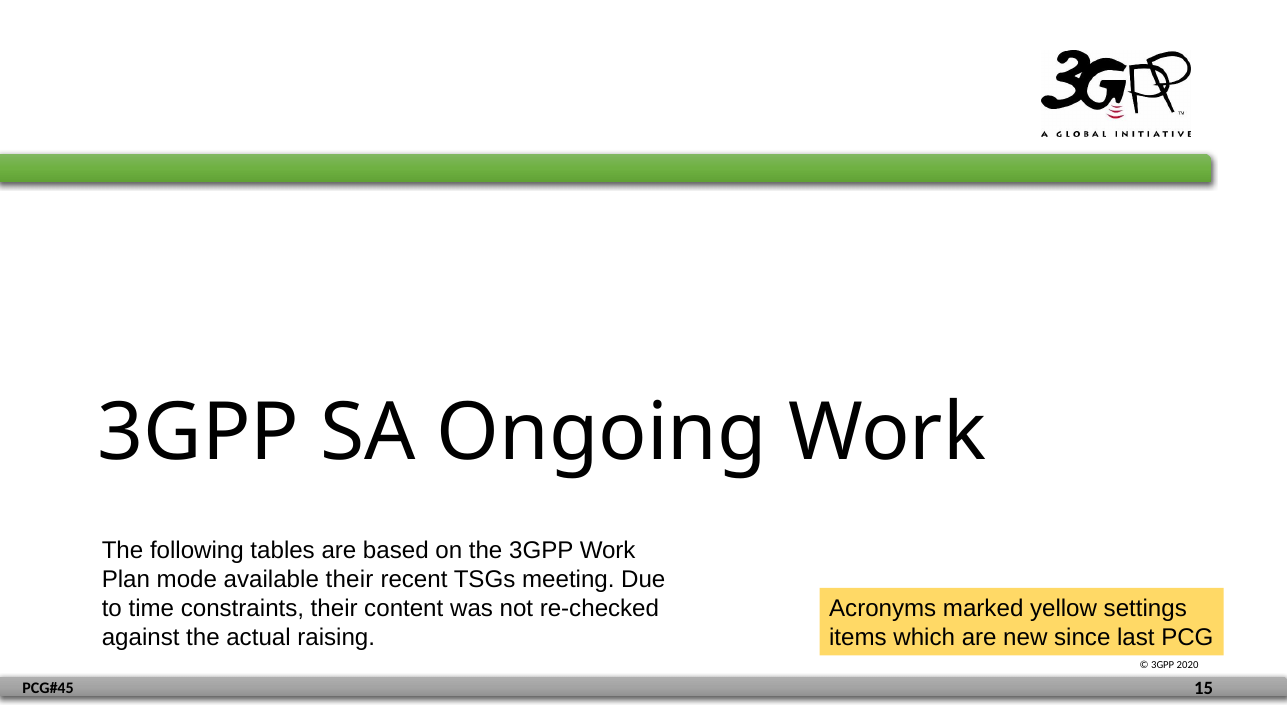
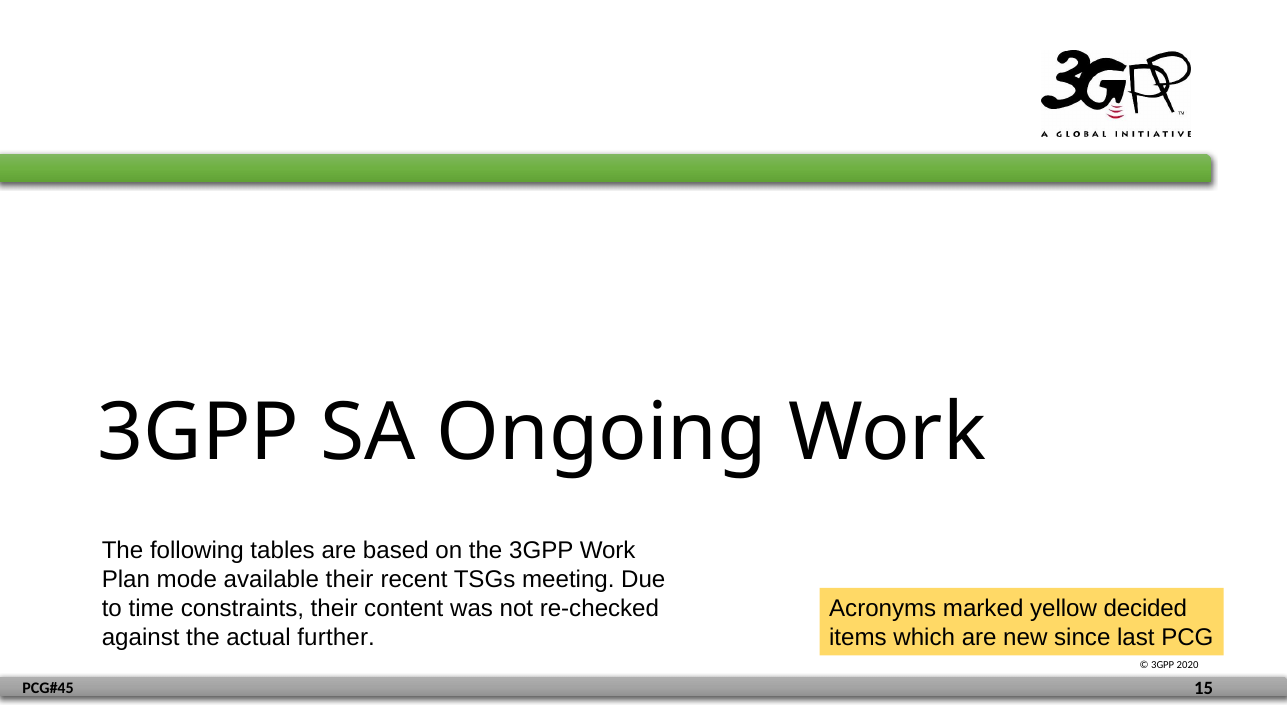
settings: settings -> decided (1145, 609)
raising: raising -> further (336, 637)
